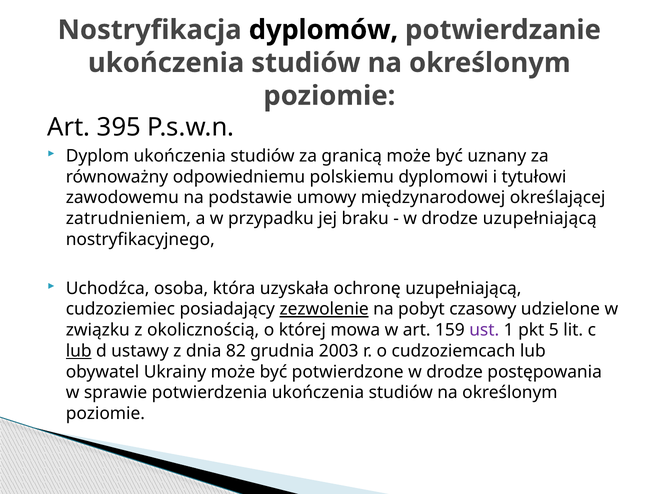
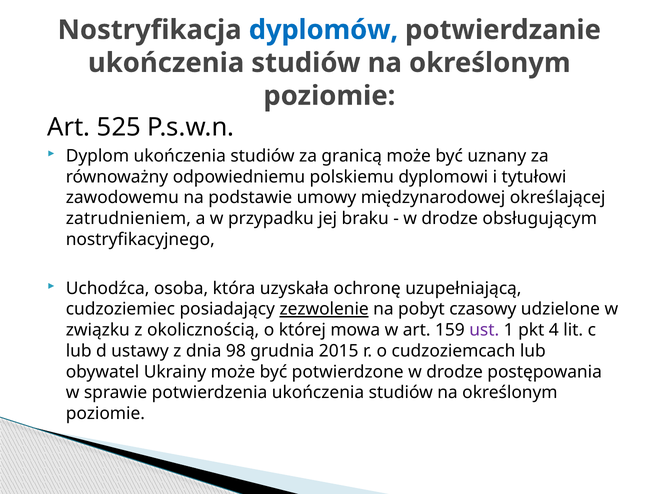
dyplomów colour: black -> blue (323, 30)
395: 395 -> 525 (119, 127)
drodze uzupełniającą: uzupełniającą -> obsługującym (540, 219)
5: 5 -> 4 (554, 330)
lub underline: present -> none (79, 351)
82: 82 -> 98 (236, 351)
2003: 2003 -> 2015 (339, 351)
